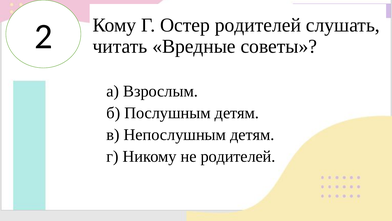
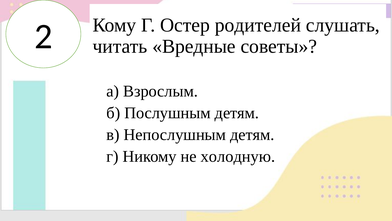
не родителей: родителей -> холодную (238, 156)
